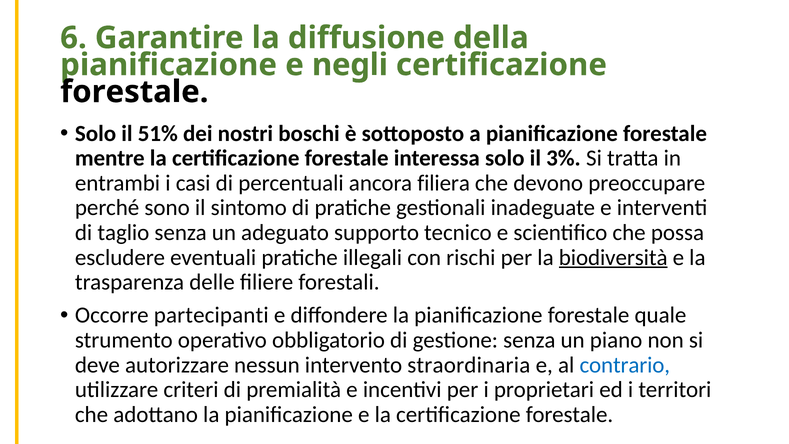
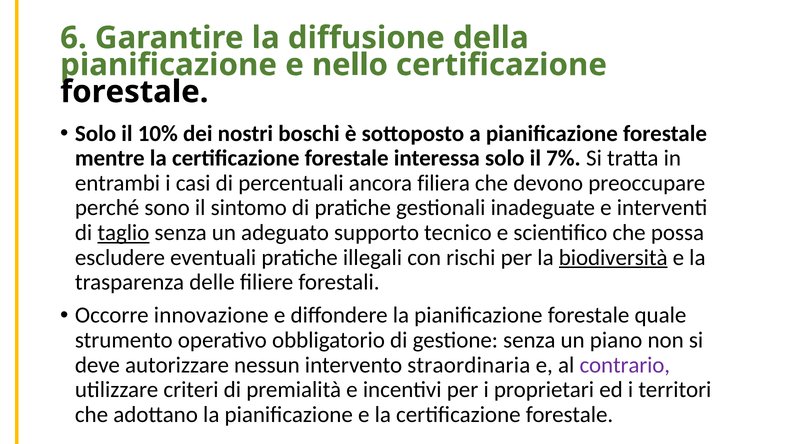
negli: negli -> nello (350, 65)
51%: 51% -> 10% (158, 133)
3%: 3% -> 7% (563, 158)
taglio underline: none -> present (123, 233)
partecipanti: partecipanti -> innovazione (211, 315)
contrario colour: blue -> purple (625, 365)
